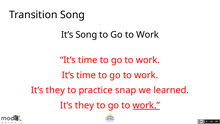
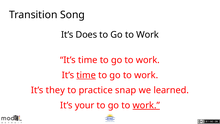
It’s Song: Song -> Does (86, 35)
time underline: none -> present (86, 75)
they: they -> your (85, 105)
